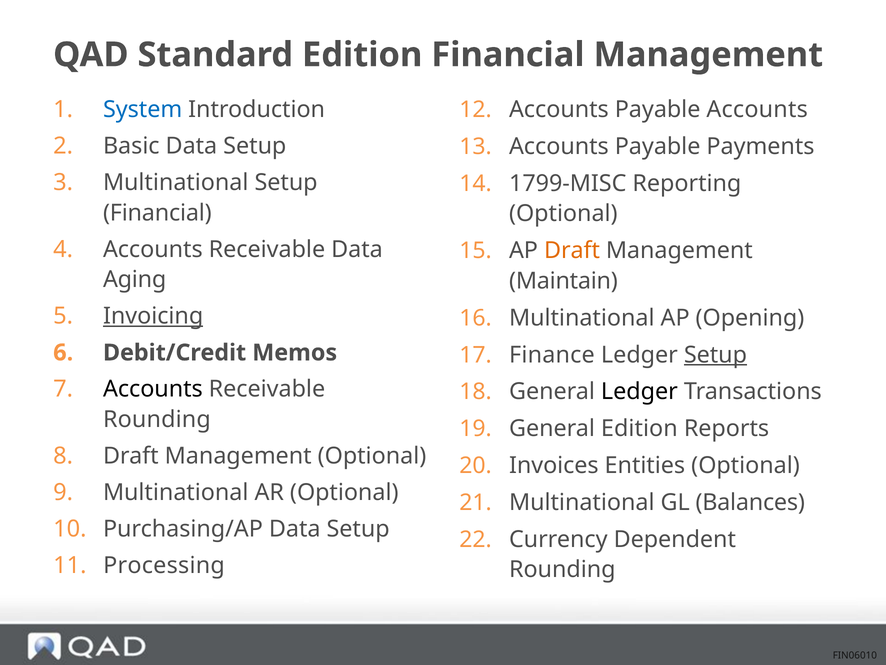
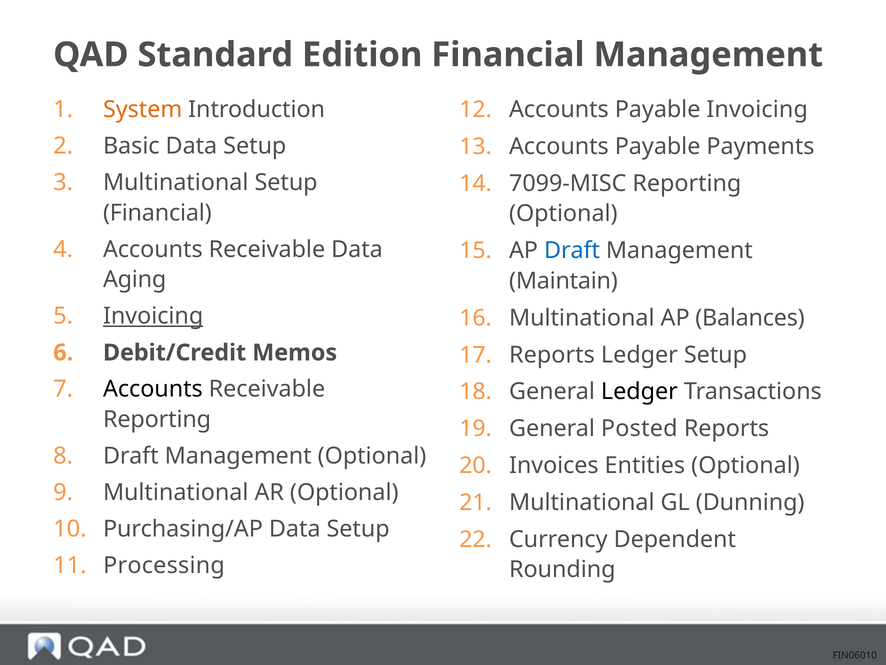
System colour: blue -> orange (143, 109)
Payable Accounts: Accounts -> Invoicing (757, 109)
1799-MISC: 1799-MISC -> 7099-MISC (568, 183)
Draft colour: orange -> blue (572, 250)
Opening: Opening -> Balances (750, 318)
Finance: Finance -> Reports (552, 355)
Setup underline: present -> none (715, 355)
Rounding: Rounding -> Reporting (157, 419)
General Edition: Edition -> Posted (639, 428)
Balances: Balances -> Dunning (750, 502)
